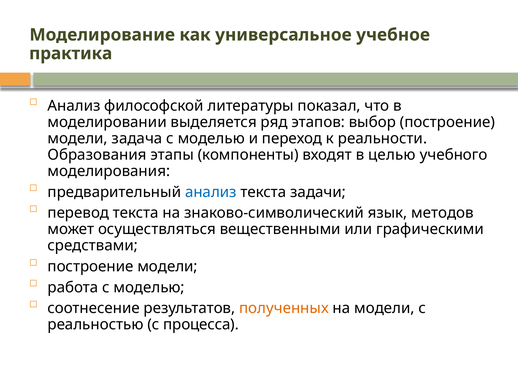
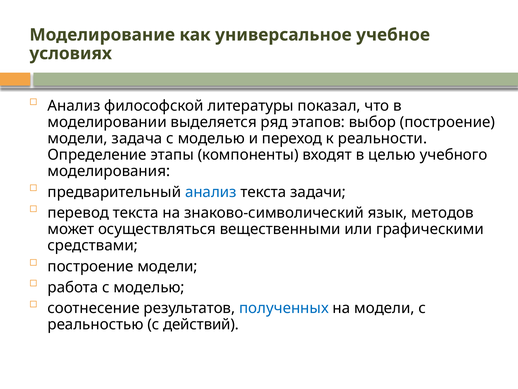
практика: практика -> условиях (71, 53)
Образования: Образования -> Определение (97, 155)
полученных colour: orange -> blue (284, 308)
процесса: процесса -> действий (201, 324)
